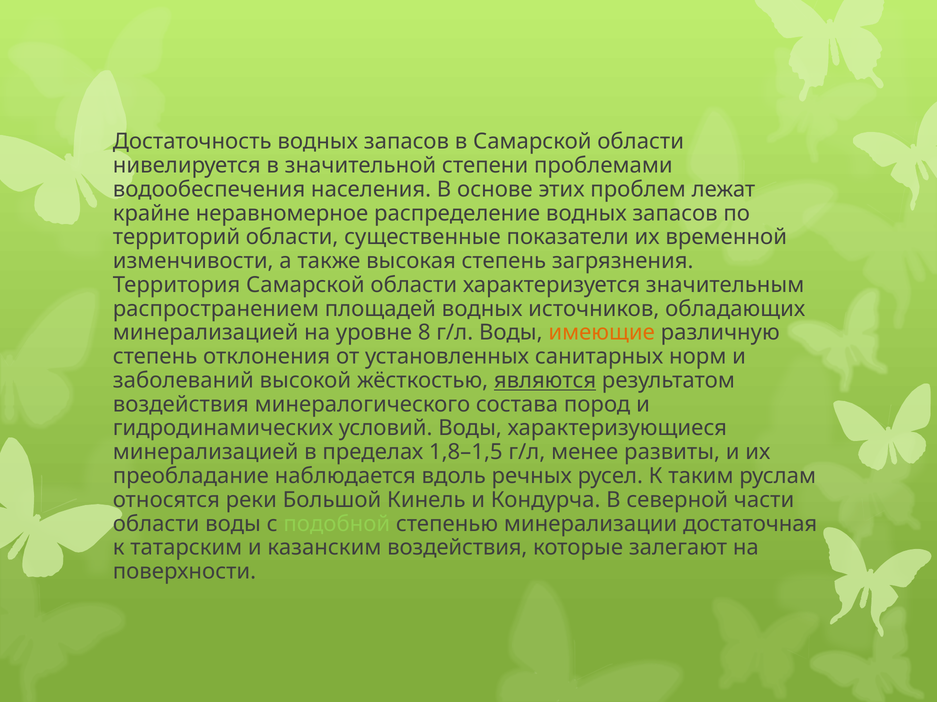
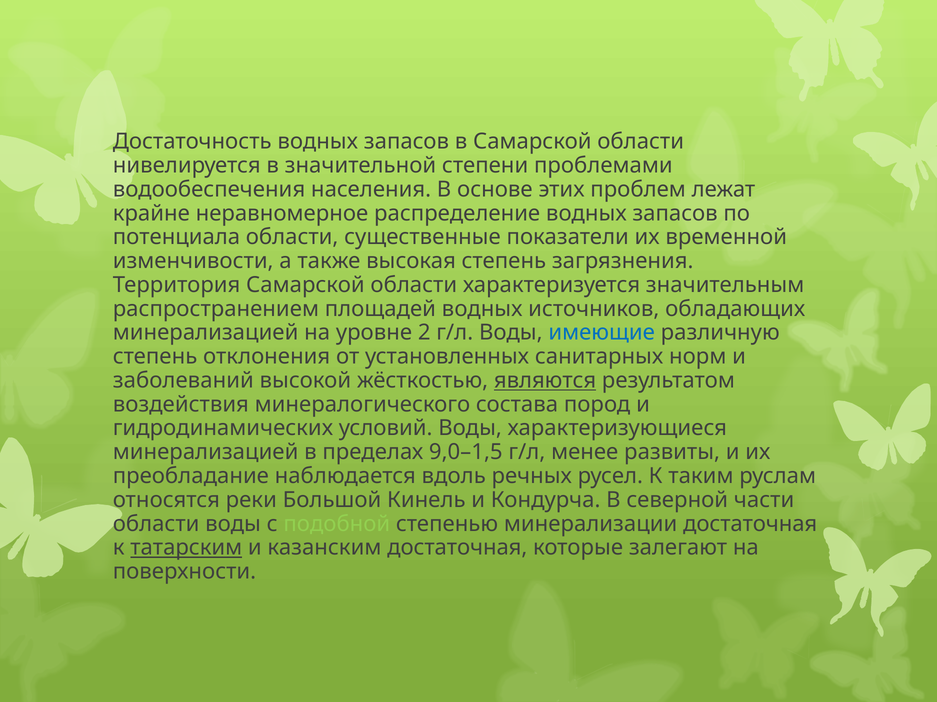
территорий: территорий -> потенциала (176, 237)
8: 8 -> 2 (424, 333)
имеющие colour: orange -> blue (602, 333)
1,8–1,5: 1,8–1,5 -> 9,0–1,5 (466, 453)
татарским underline: none -> present (186, 548)
казанским воздействия: воздействия -> достаточная (457, 548)
